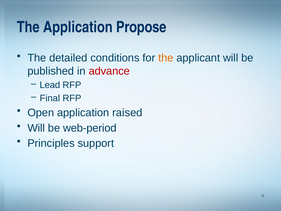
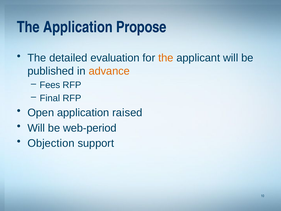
conditions: conditions -> evaluation (115, 58)
advance colour: red -> orange (109, 71)
Lead: Lead -> Fees (50, 85)
Principles: Principles -> Objection (51, 143)
